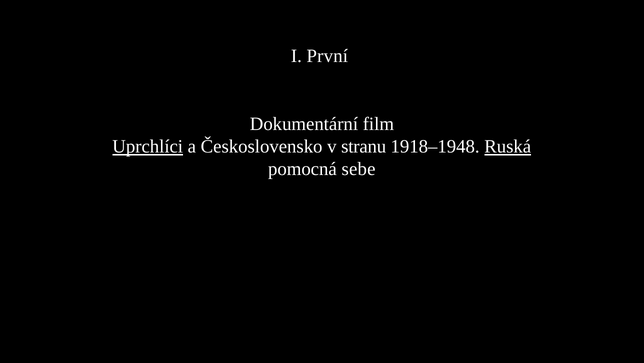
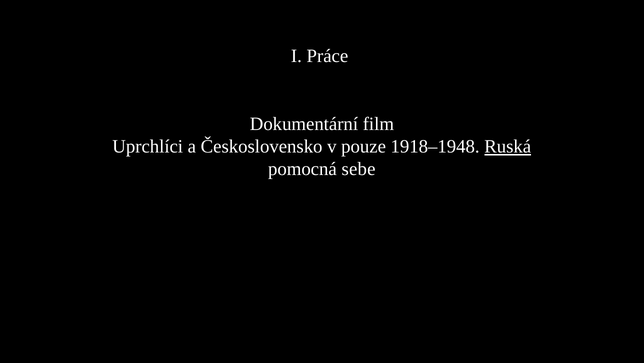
První: První -> Práce (327, 56)
Uprchlíci underline: present -> none (148, 146)
stranu: stranu -> pouze (364, 146)
